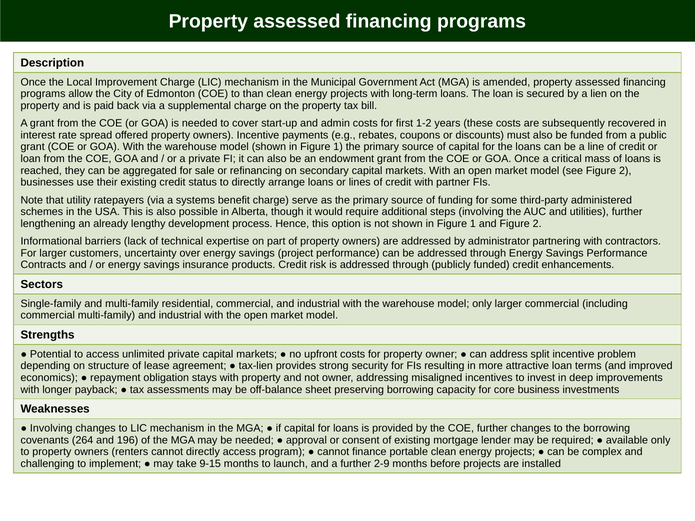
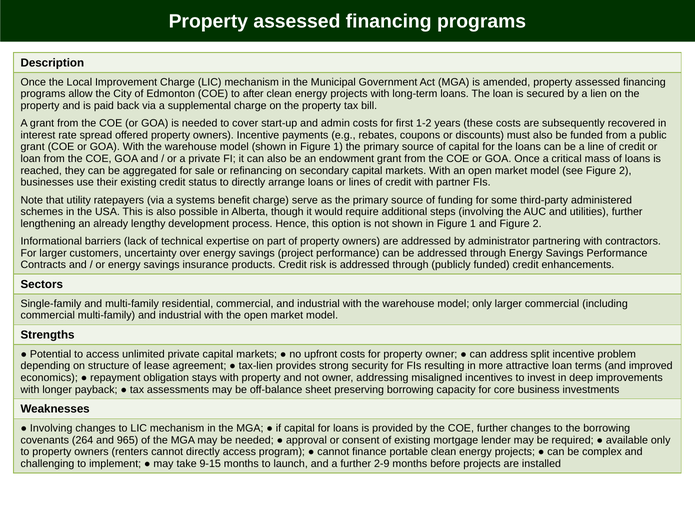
than: than -> after (253, 94)
196: 196 -> 965 (128, 440)
